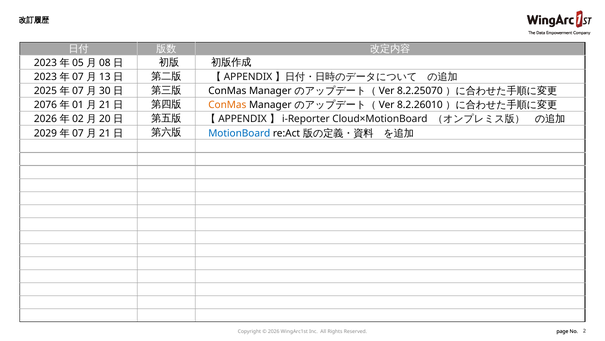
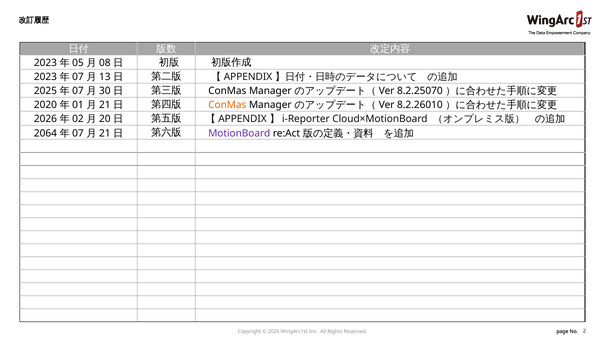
2076: 2076 -> 2020 (45, 105)
2029: 2029 -> 2064 (45, 133)
MotionBoard colour: blue -> purple (239, 133)
